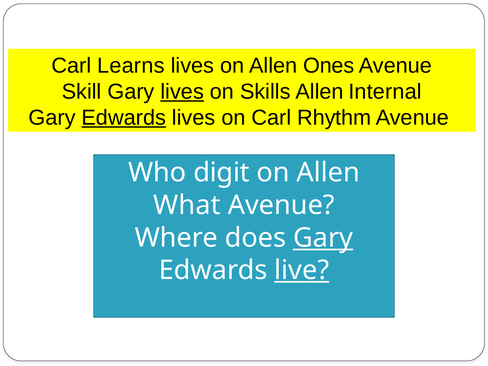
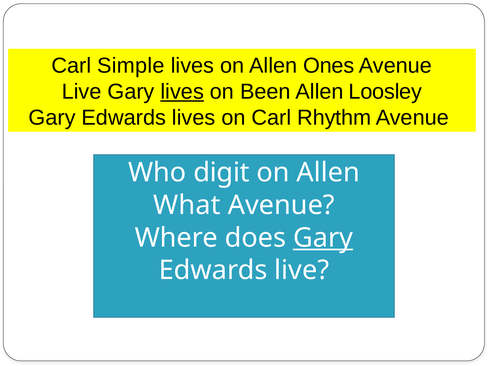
Learns: Learns -> Simple (131, 66)
Skill: Skill -> Live (82, 92)
Skills: Skills -> Been (265, 92)
Internal: Internal -> Loosley (385, 92)
Edwards underline: present -> none (124, 118)
live underline: present -> none (302, 270)
